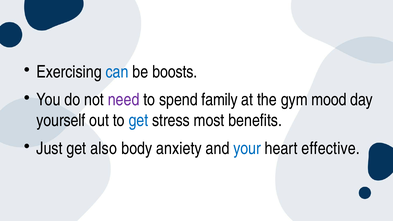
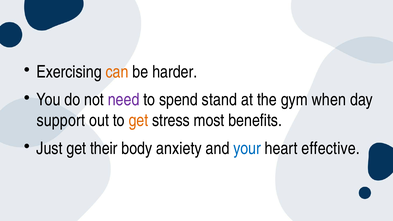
can colour: blue -> orange (117, 72)
boosts: boosts -> harder (175, 72)
family: family -> stand (219, 100)
mood: mood -> when (329, 100)
yourself: yourself -> support (61, 121)
get colour: blue -> orange (138, 121)
also: also -> their (104, 148)
